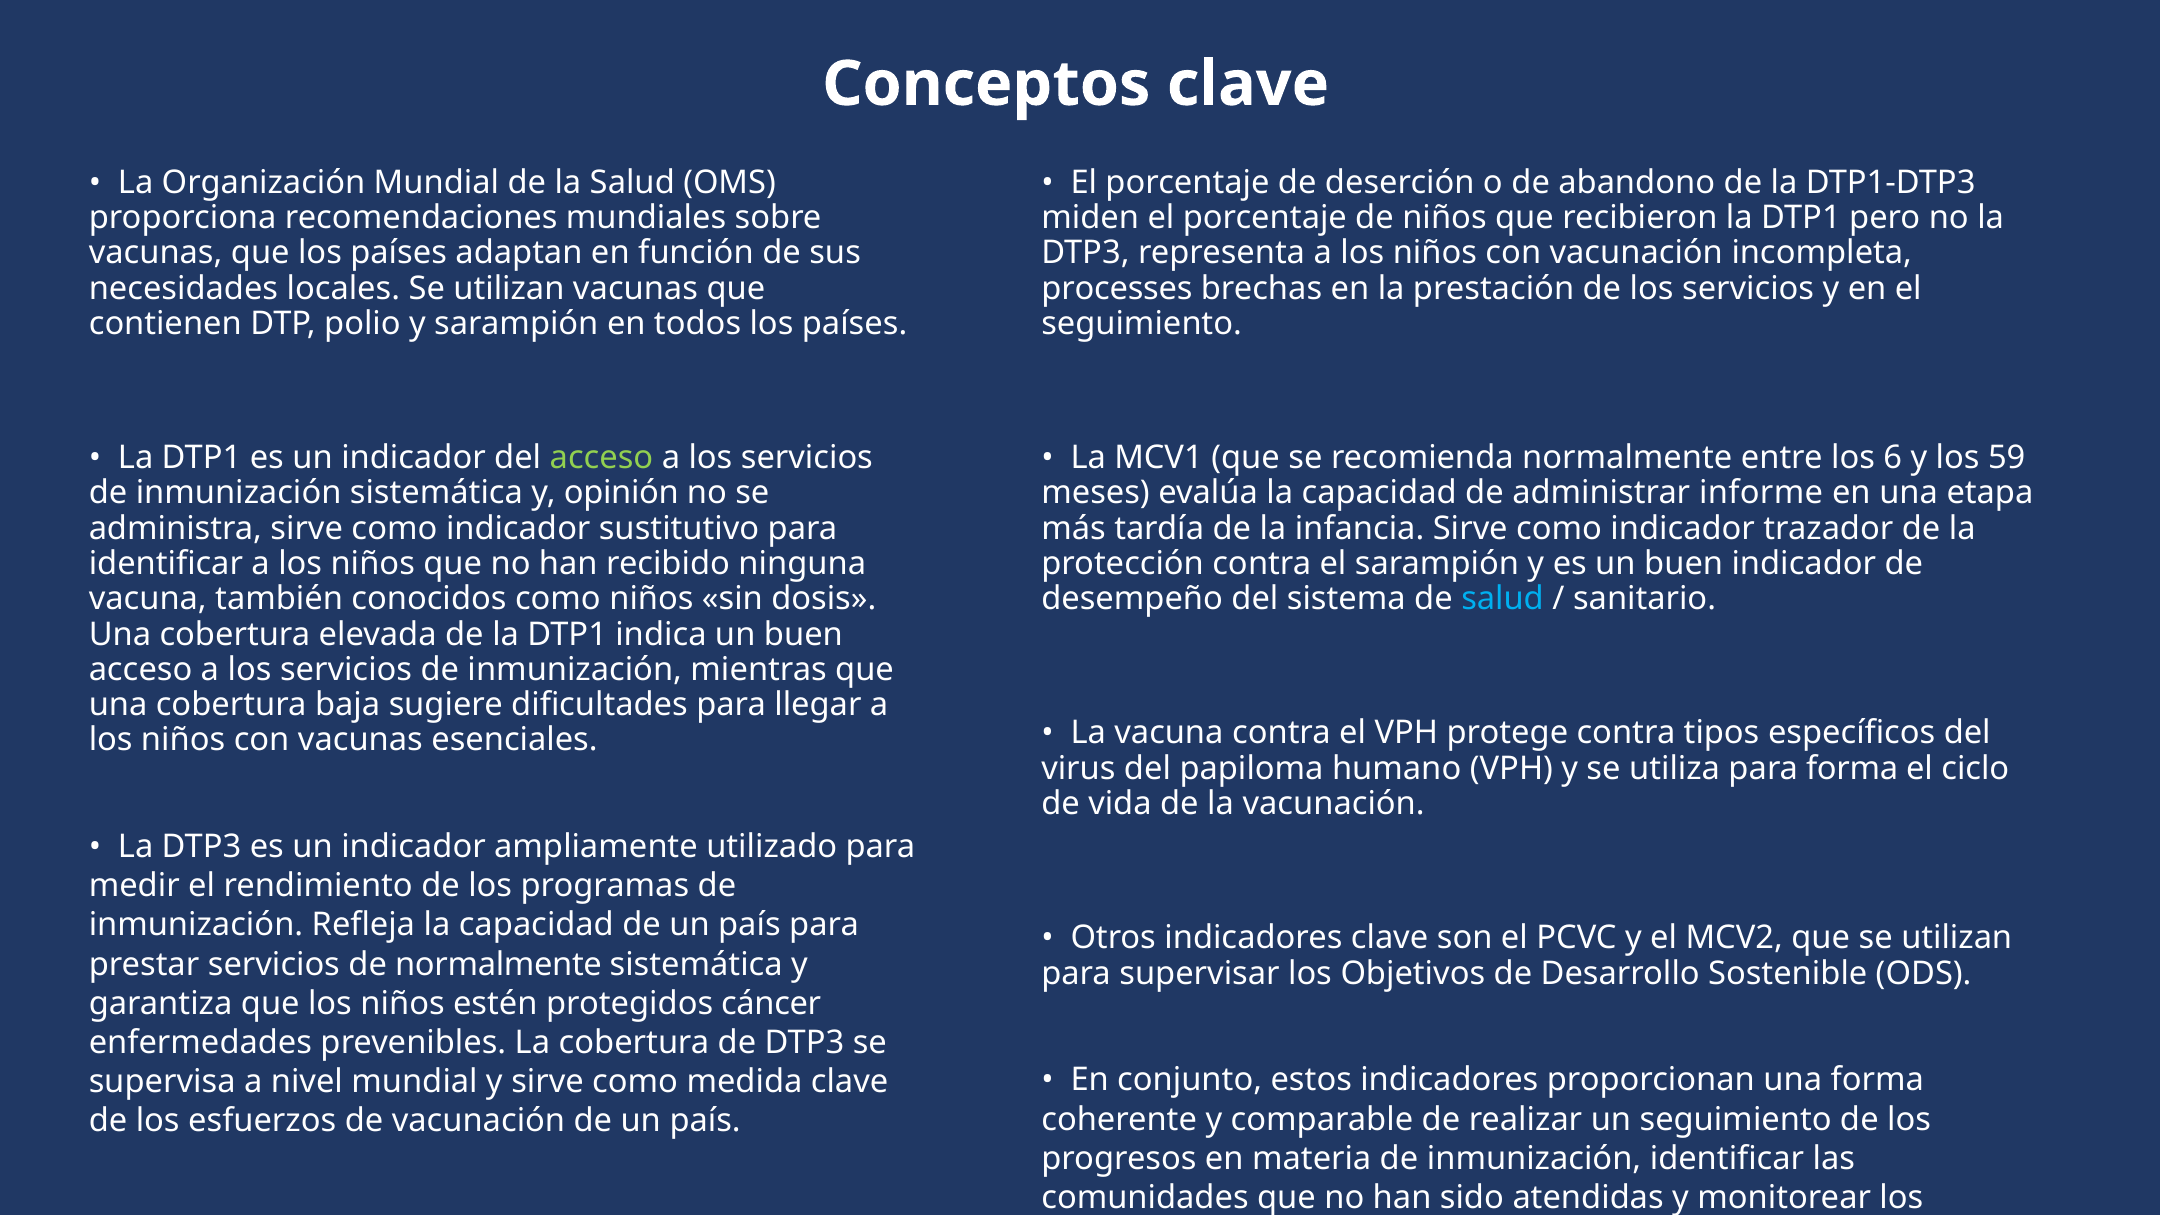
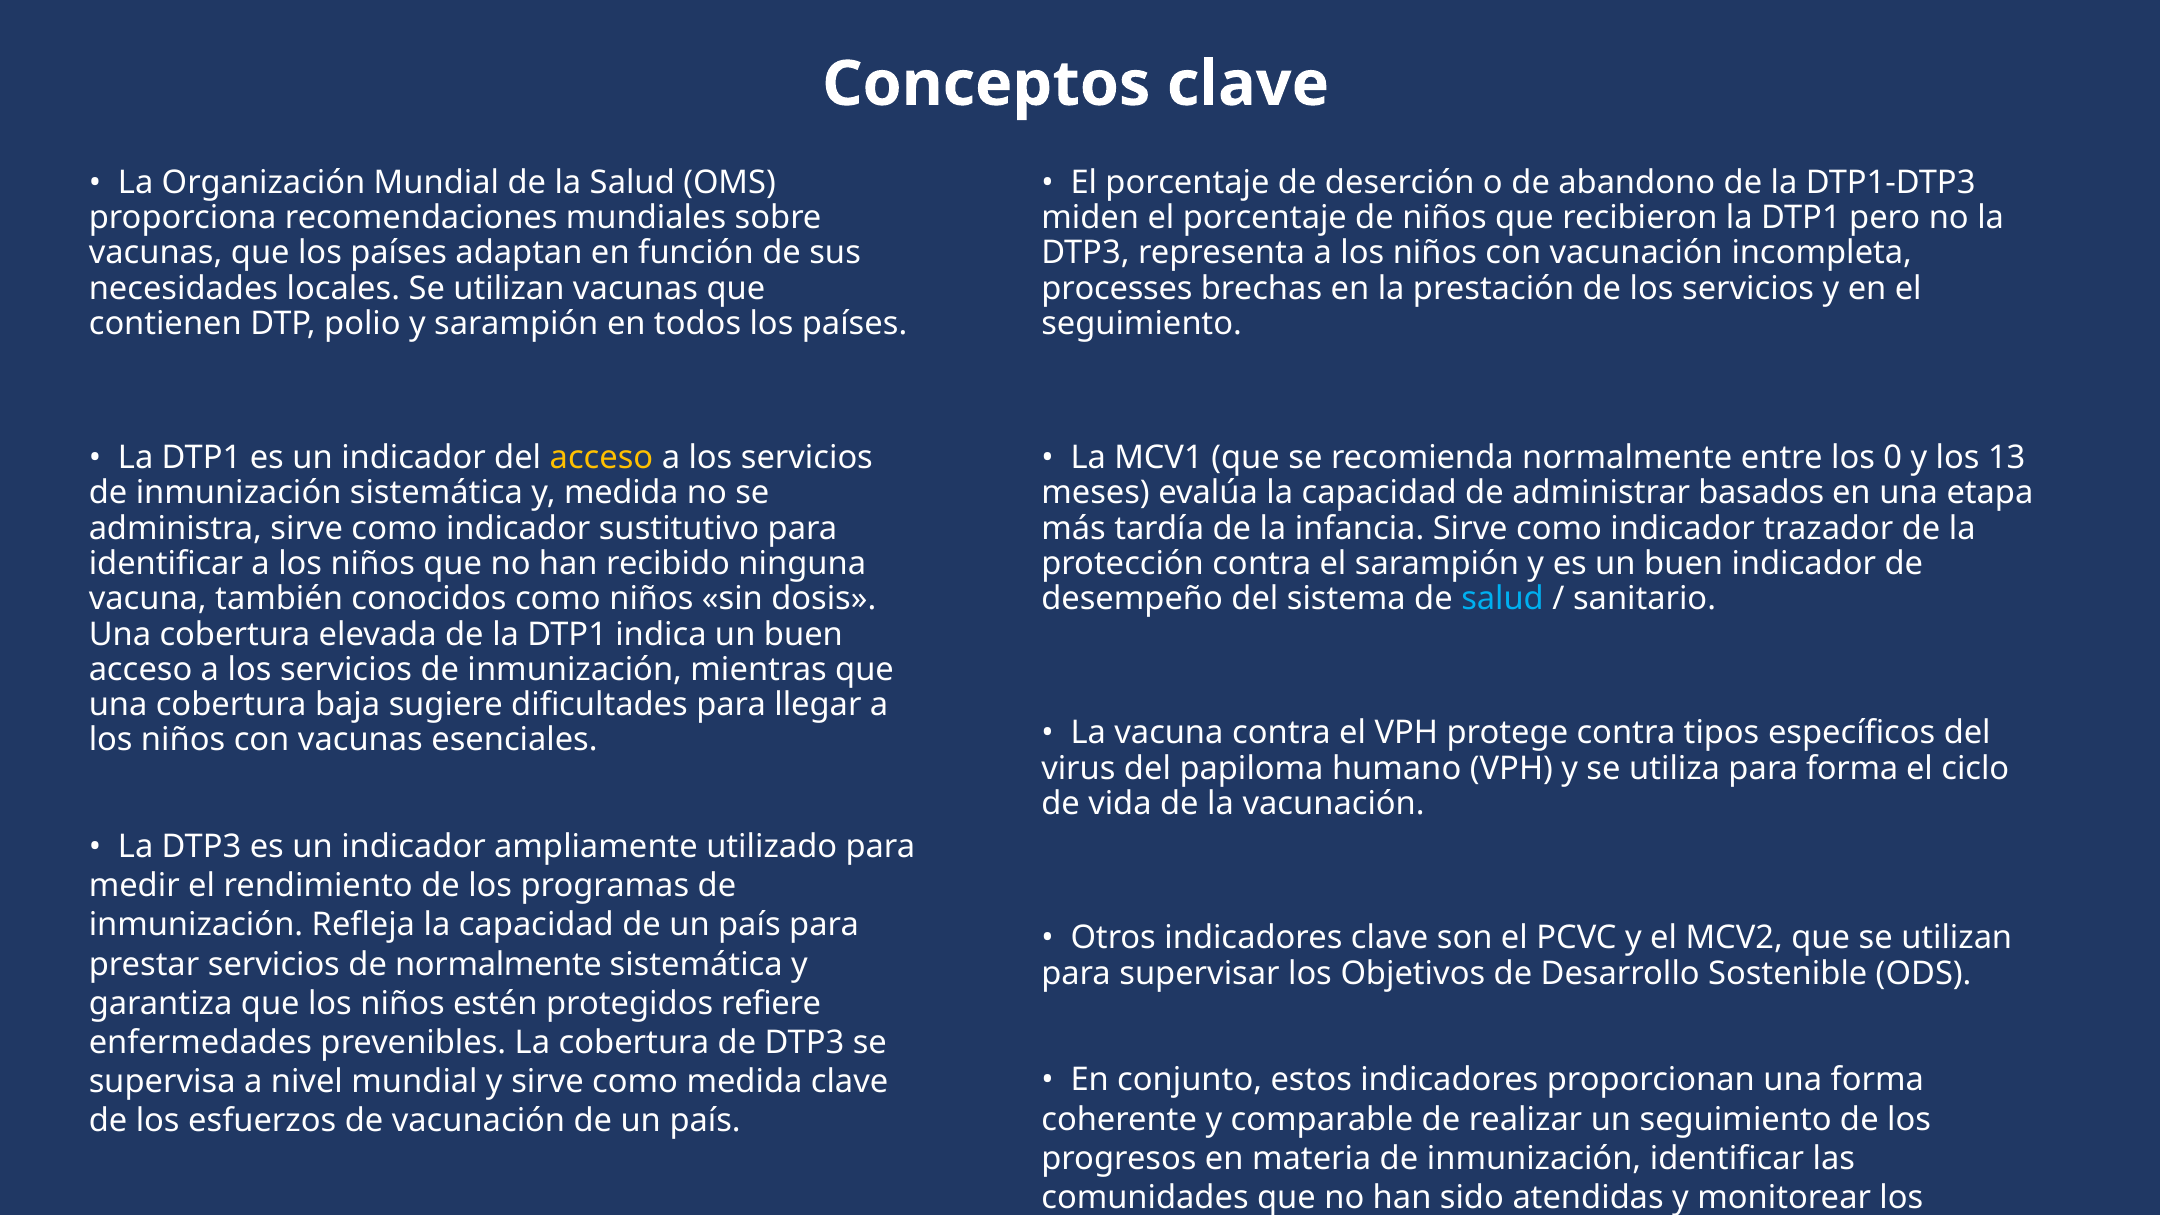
acceso colour: light green -> yellow (601, 458)
6: 6 -> 0 (1893, 458)
59: 59 -> 13 (2007, 458)
y opinión: opinión -> medida (621, 493)
informe: informe -> basados (1761, 493)
cáncer: cáncer -> refiere (771, 1004)
